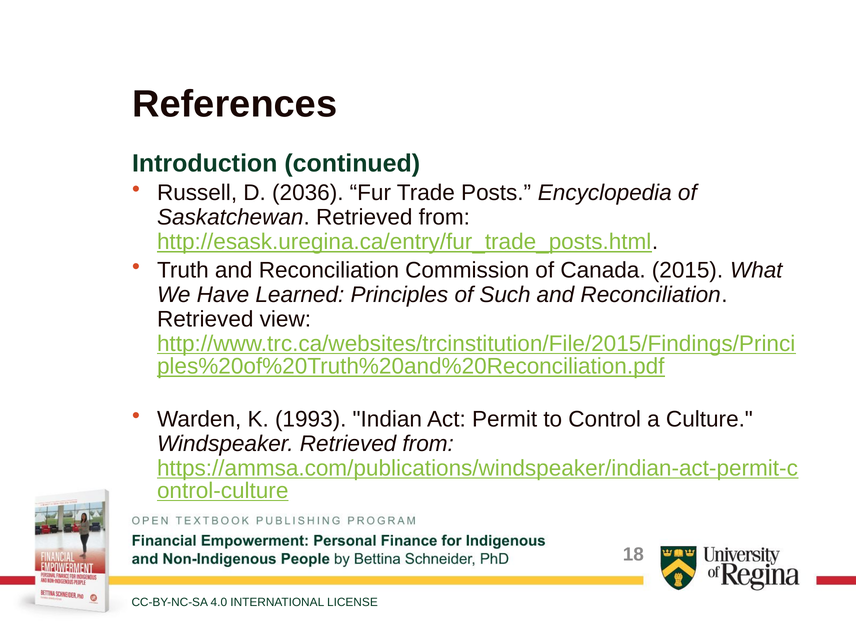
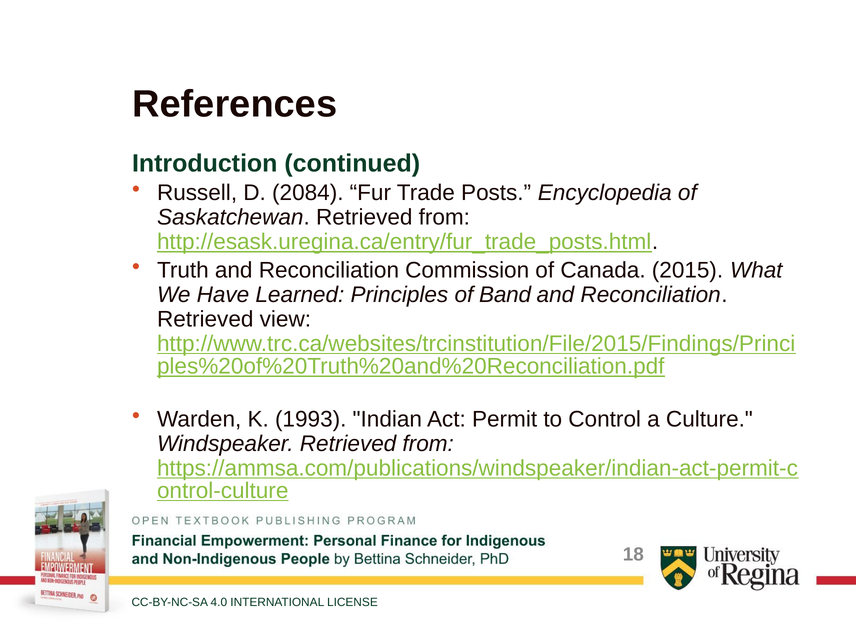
2036: 2036 -> 2084 (308, 193)
Such: Such -> Band (505, 295)
